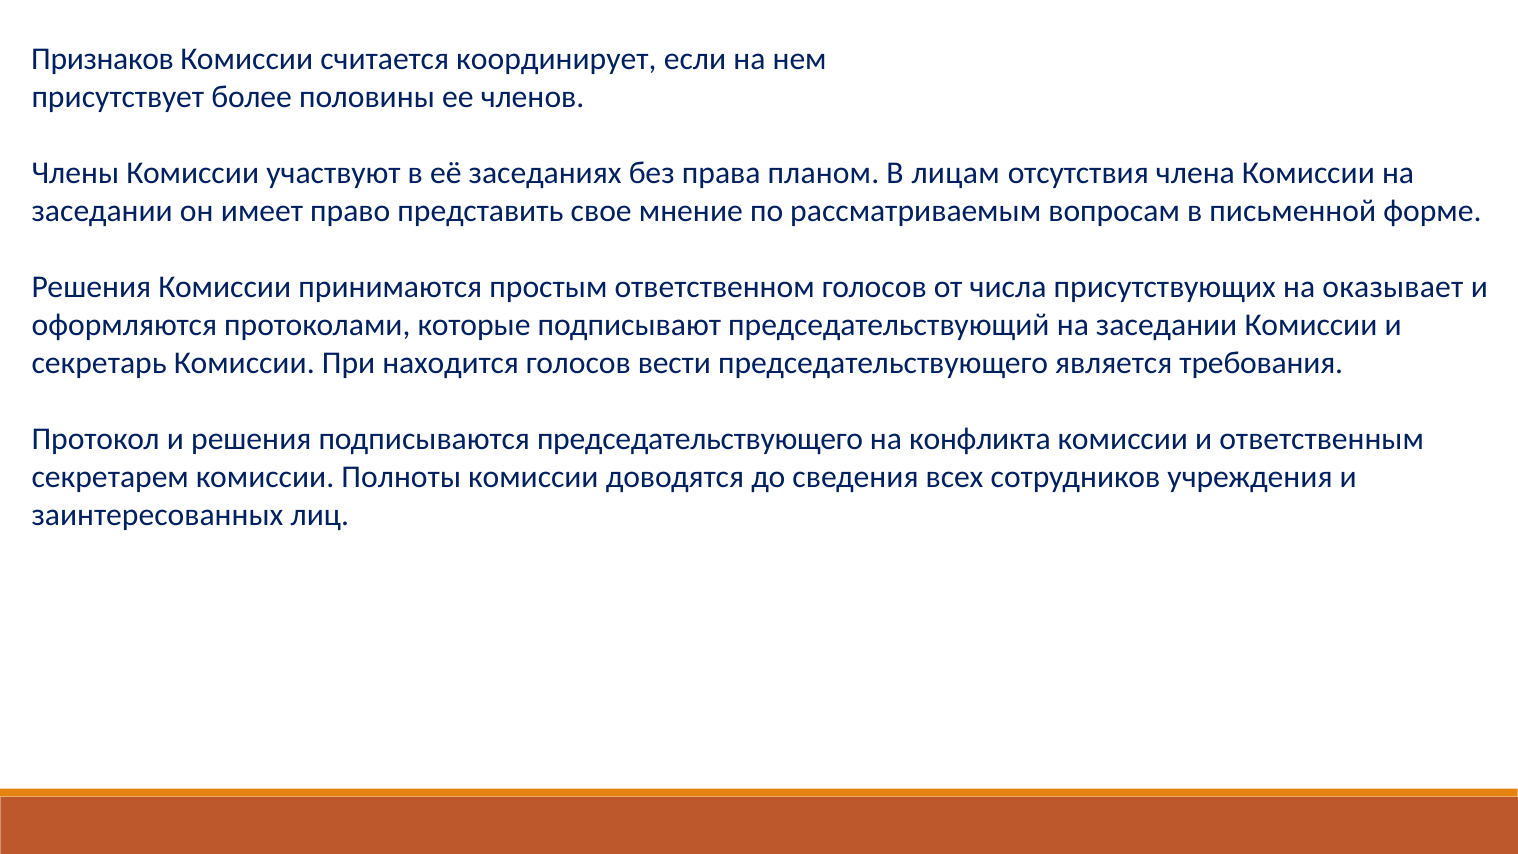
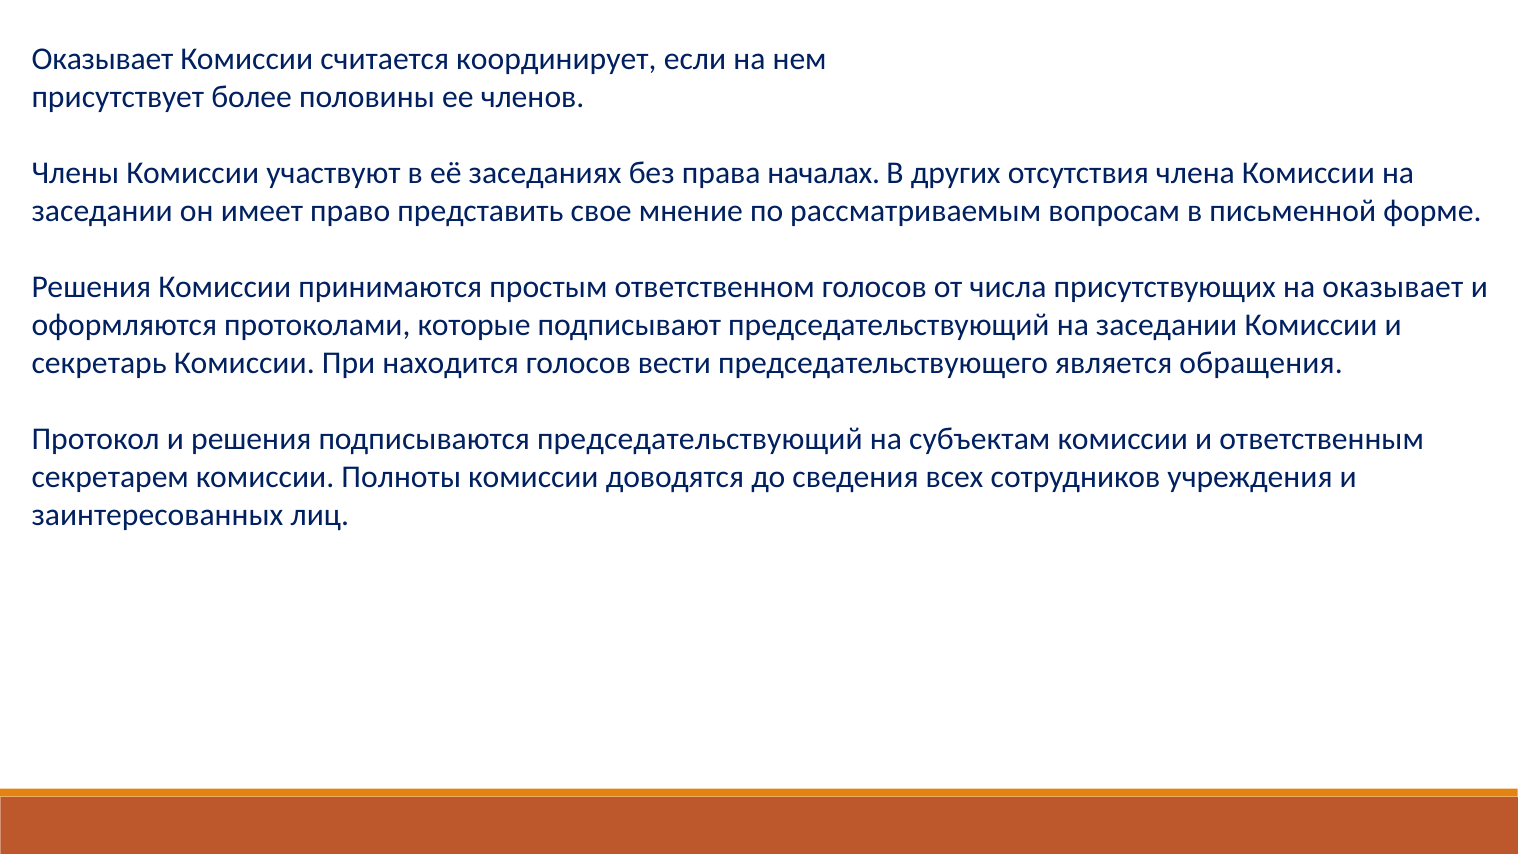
Признаков: Признаков -> Оказывает (102, 59)
планом: планом -> началах (824, 173)
лицам: лицам -> других (956, 173)
требования: требования -> обращения (1261, 363)
подписываются председательствующего: председательствующего -> председательствующий (700, 439)
конфликта: конфликта -> субъектам (980, 439)
